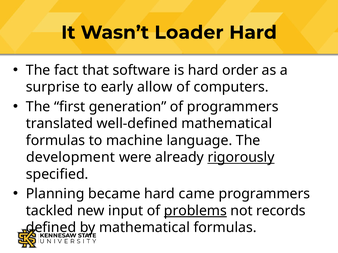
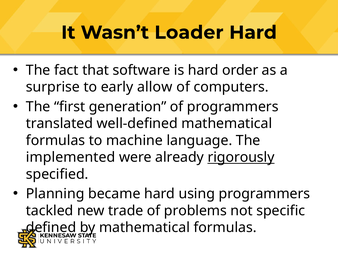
development: development -> implemented (71, 158)
came: came -> using (197, 194)
input: input -> trade (126, 211)
problems underline: present -> none (195, 211)
records: records -> specific (281, 211)
